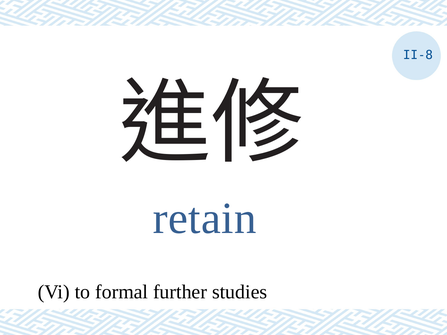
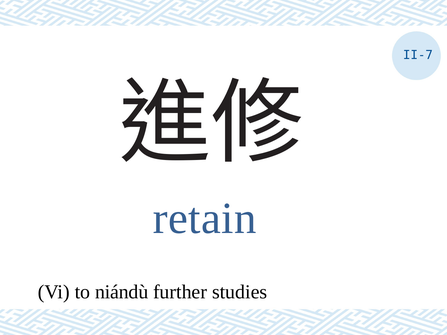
II-8: II-8 -> II-7 (418, 55)
formal: formal -> niándù (122, 292)
